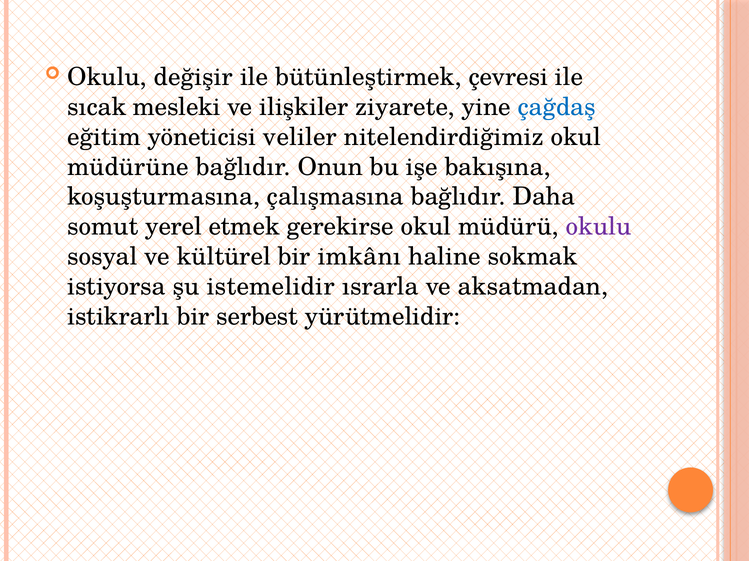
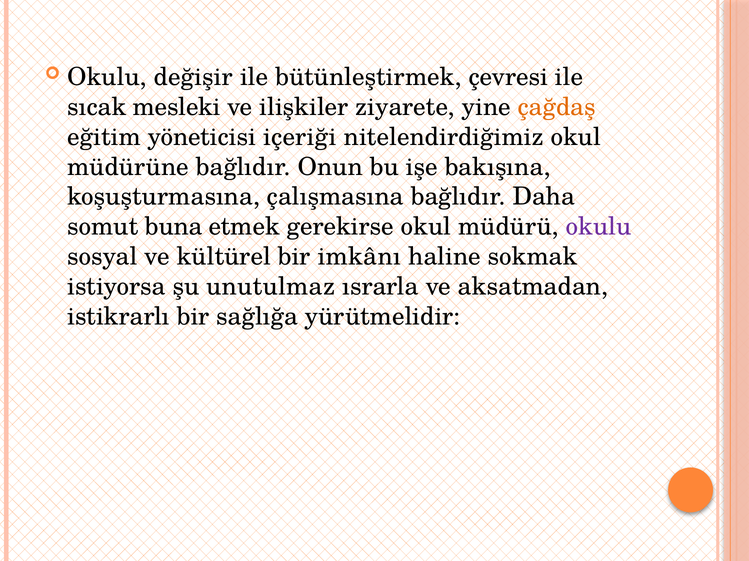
çağdaş colour: blue -> orange (557, 107)
veliler: veliler -> içeriği (300, 137)
yerel: yerel -> buna (174, 227)
istemelidir: istemelidir -> unutulmaz (271, 287)
serbest: serbest -> sağlığa (257, 317)
